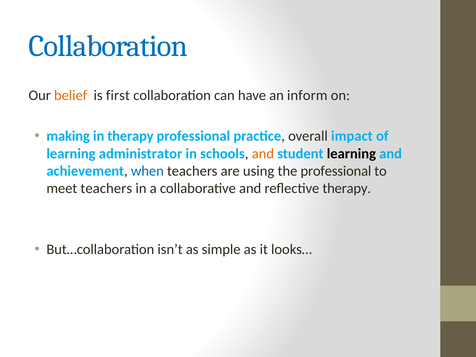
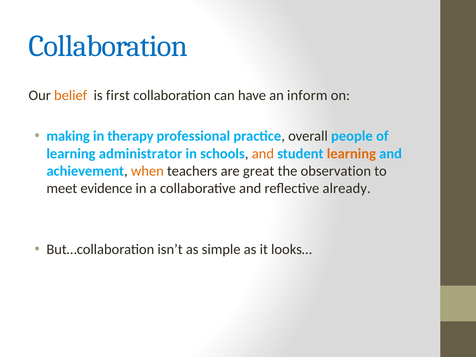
impact: impact -> people (352, 136)
learning colour: black -> orange (351, 154)
when colour: blue -> orange (147, 171)
using: using -> great (259, 171)
the professional: professional -> observation (336, 171)
meet teachers: teachers -> evidence (106, 188)
reflective therapy: therapy -> already (347, 188)
